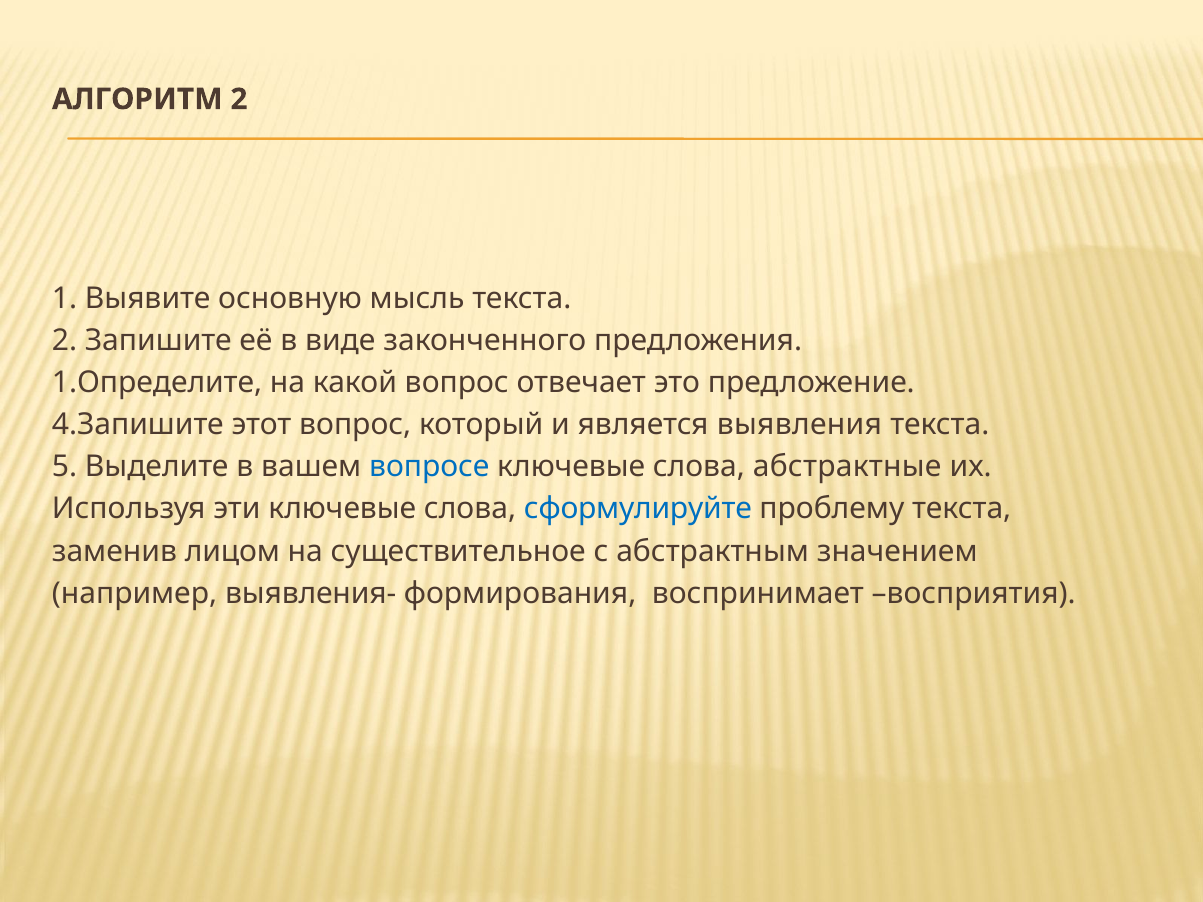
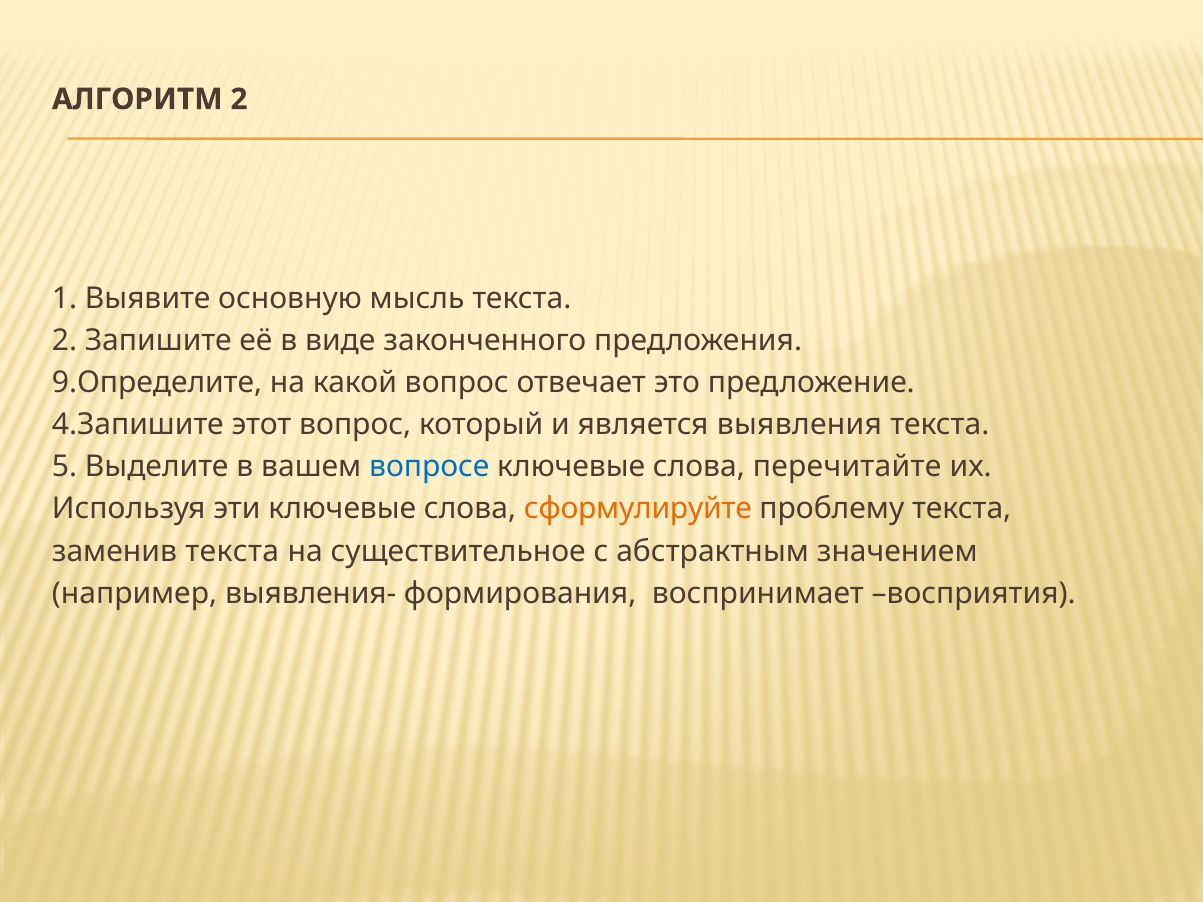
1.Определите: 1.Определите -> 9.Определите (157, 383)
абстрактные: абстрактные -> перечитайте (847, 467)
сформулируйте colour: blue -> orange (638, 509)
заменив лицом: лицом -> текста (232, 551)
